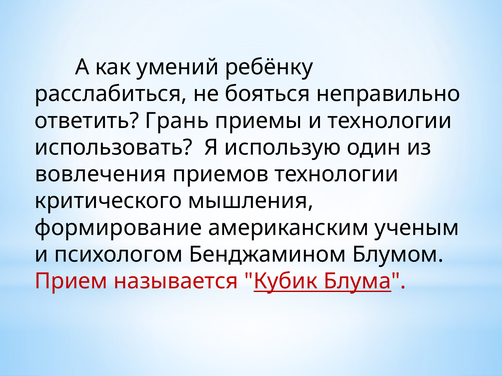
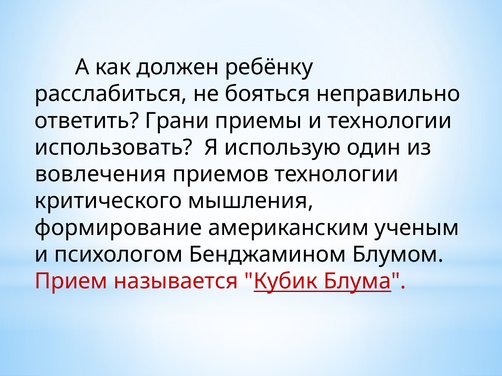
умений: умений -> должен (178, 67)
Грань: Грань -> Грани (177, 121)
